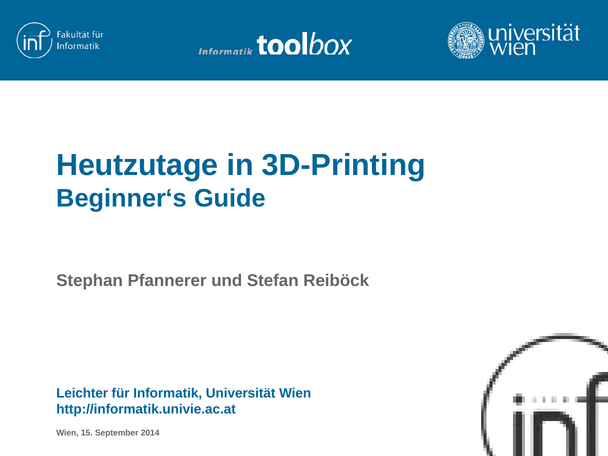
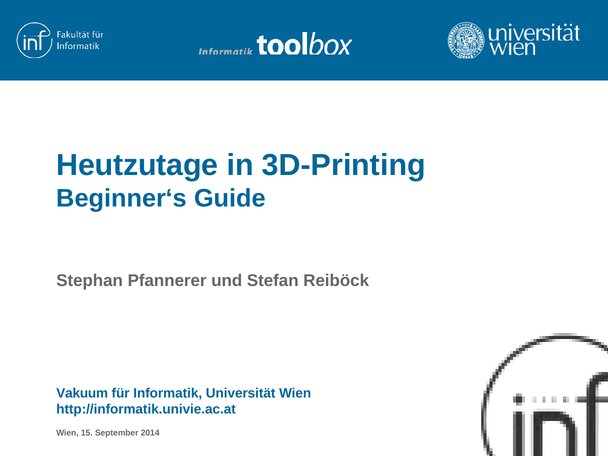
Leichter: Leichter -> Vakuum (82, 393)
